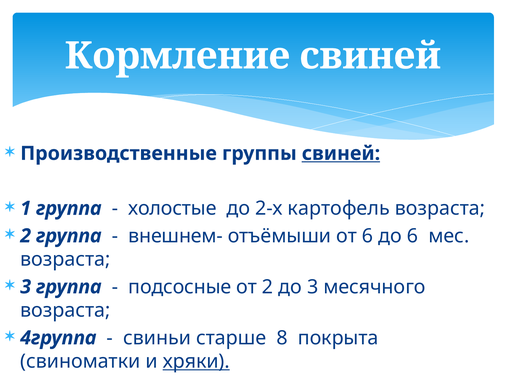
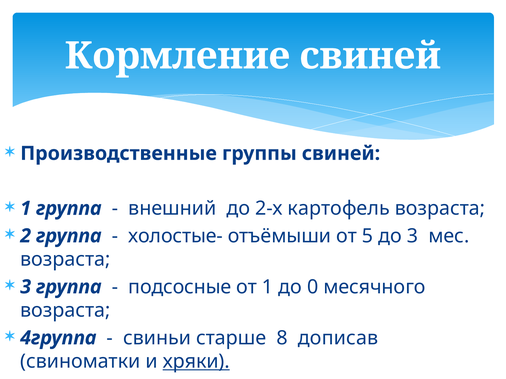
свиней underline: present -> none (341, 154)
холостые: холостые -> внешний (172, 209)
внешнем-: внешнем- -> холостые- (176, 236)
от 6: 6 -> 5 (368, 236)
до 6: 6 -> 3 (413, 236)
от 2: 2 -> 1 (268, 287)
до 3: 3 -> 0 (313, 287)
покрыта: покрыта -> дописав (338, 338)
